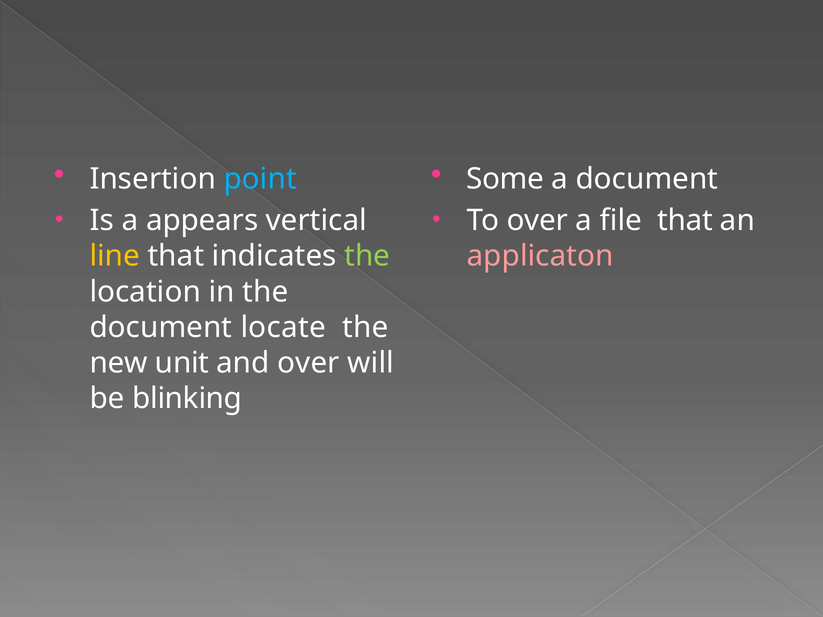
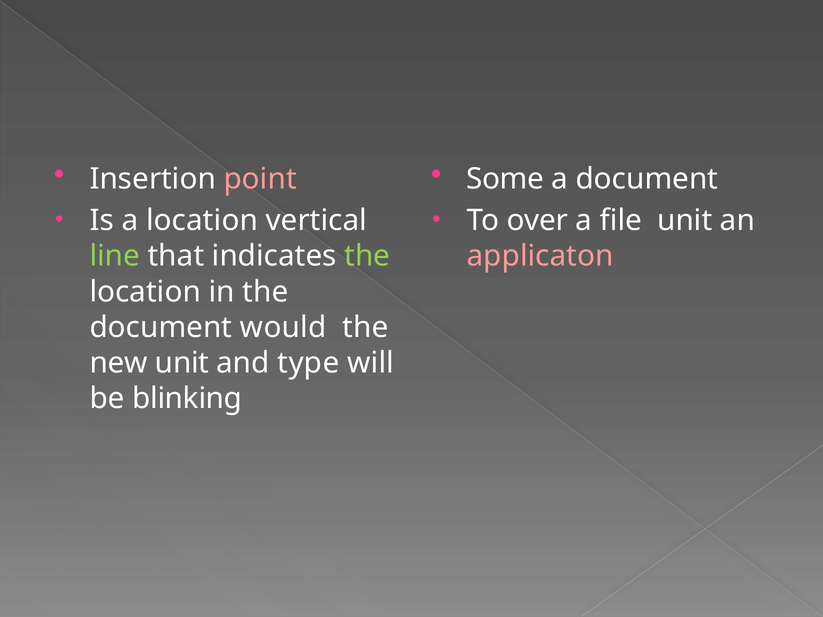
point colour: light blue -> pink (260, 179)
a appears: appears -> location (202, 221)
file that: that -> unit (685, 221)
line colour: yellow -> light green (115, 256)
locate: locate -> would (283, 327)
and over: over -> type (308, 363)
